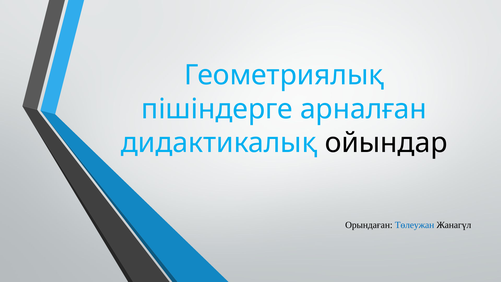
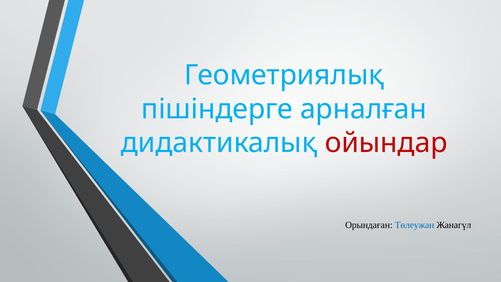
ойындар colour: black -> red (386, 143)
